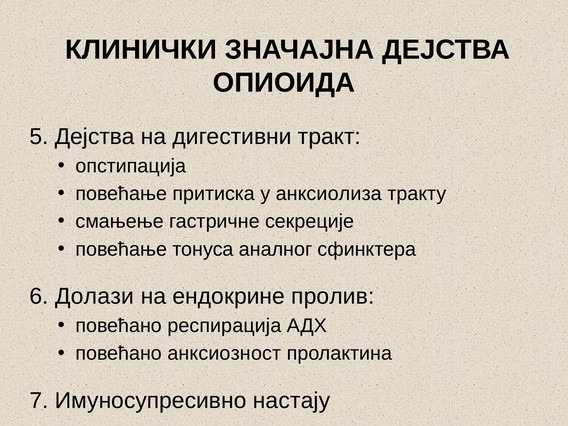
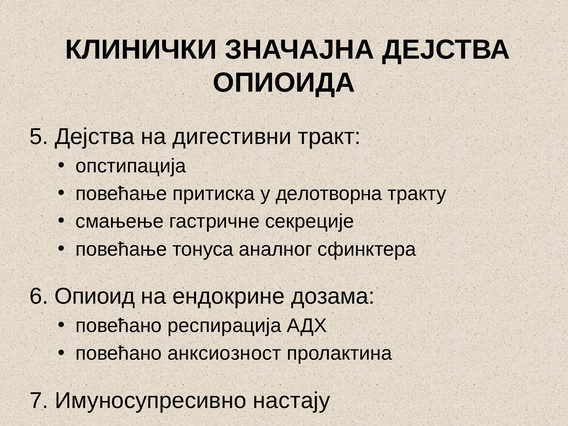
анксиолиза: анксиолиза -> делотворна (329, 194)
Долази: Долази -> Опиоид (95, 296)
пролив: пролив -> дозама (333, 296)
